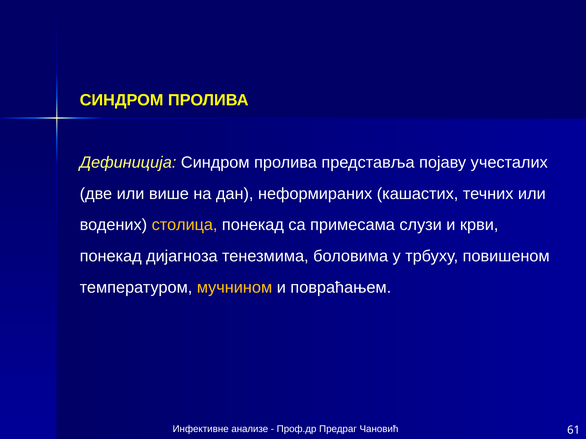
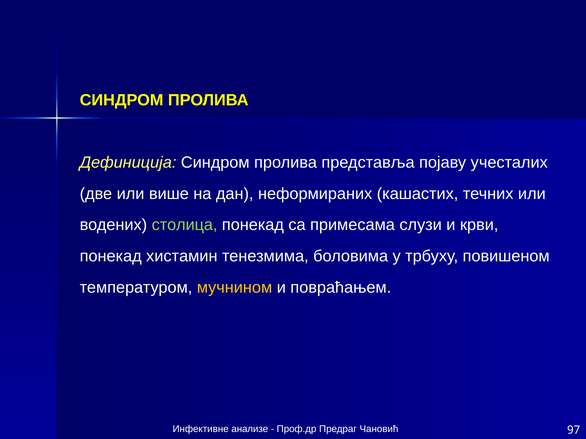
столица colour: yellow -> light green (185, 225)
дијагноза: дијагноза -> хистамин (182, 256)
61: 61 -> 97 (574, 431)
